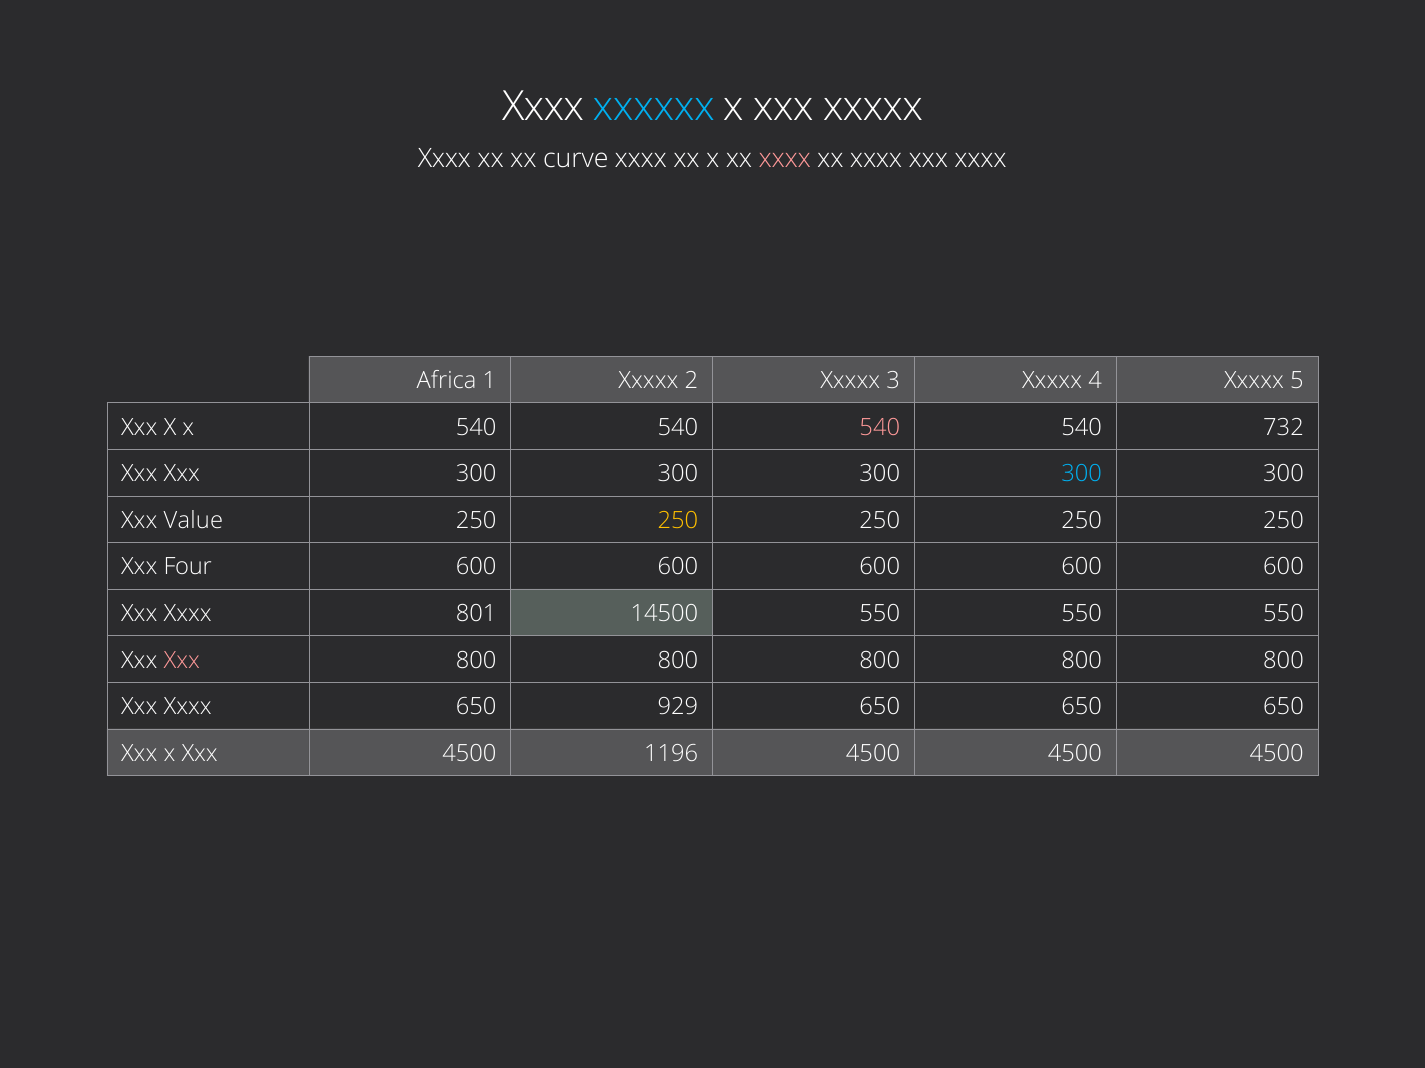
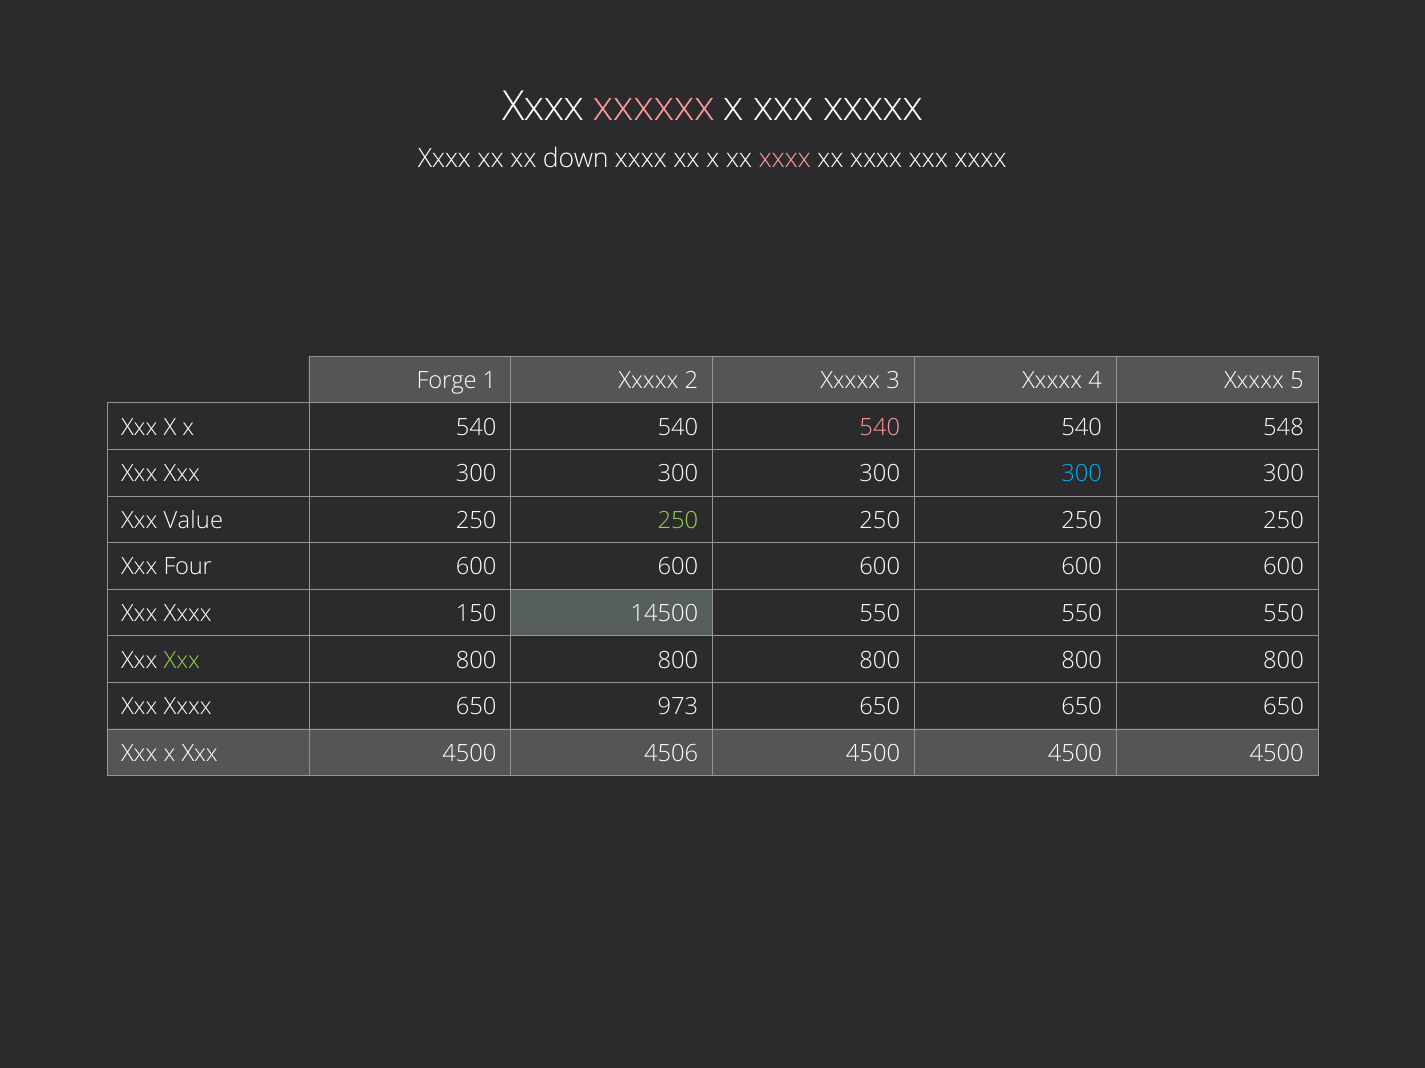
xxxxxx colour: light blue -> pink (654, 106)
curve: curve -> down (576, 159)
Africa: Africa -> Forge (447, 381)
732: 732 -> 548 (1283, 428)
250 colour: yellow -> light green (678, 521)
801: 801 -> 150 (476, 614)
Xxx colour: pink -> light green (182, 661)
929: 929 -> 973 (678, 707)
1196: 1196 -> 4506 (671, 754)
